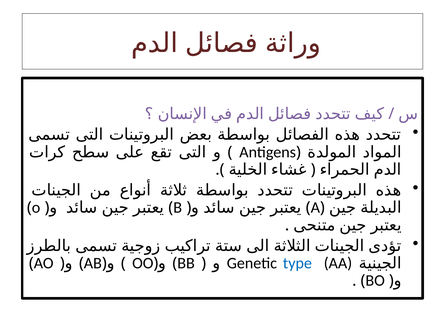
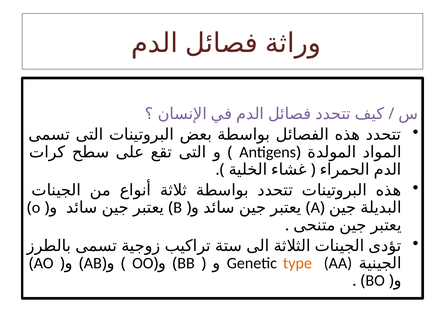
type colour: blue -> orange (297, 263)
